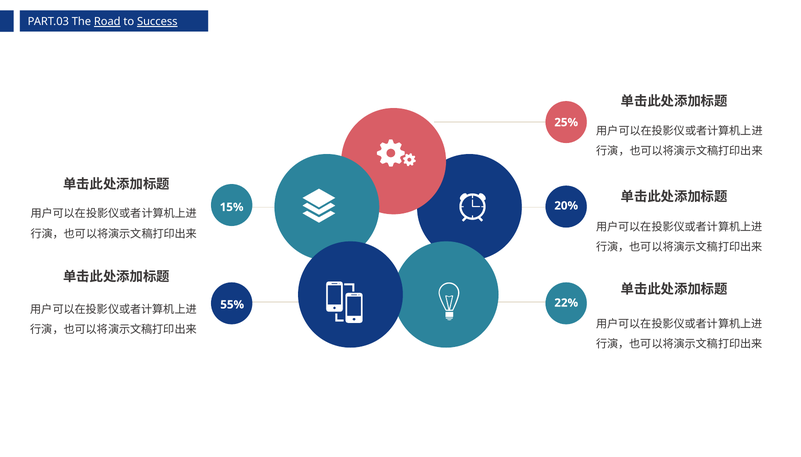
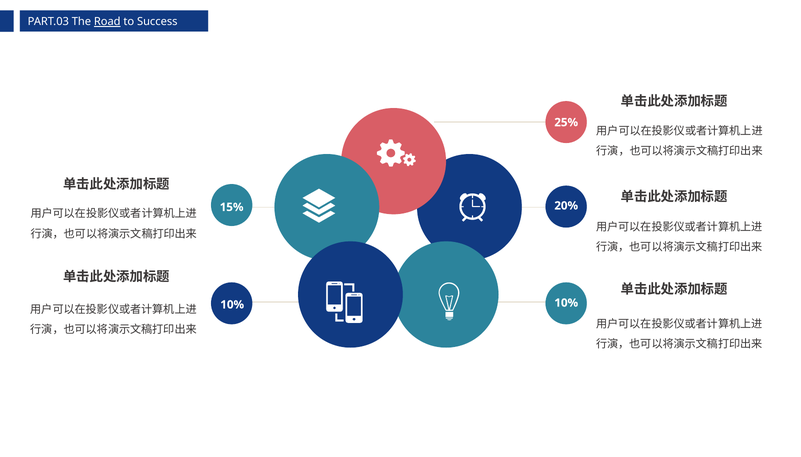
Success underline: present -> none (157, 22)
22%: 22% -> 10% (566, 303)
55%: 55% -> 10% (232, 305)
